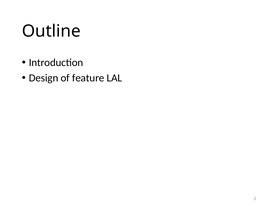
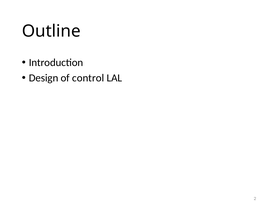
feature: feature -> control (88, 78)
